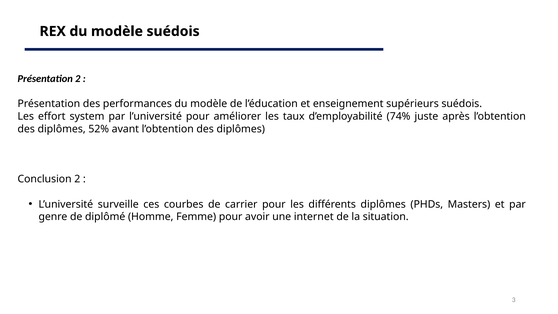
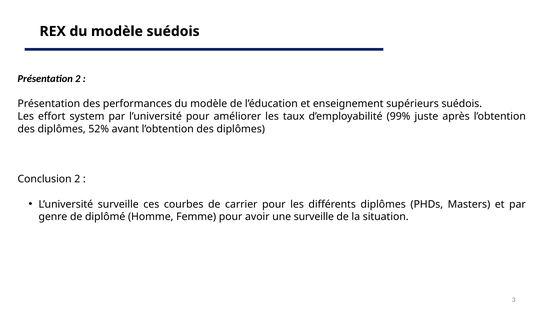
74%: 74% -> 99% (399, 116)
une internet: internet -> surveille (314, 217)
